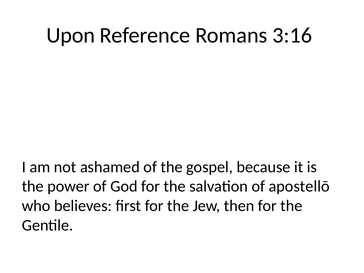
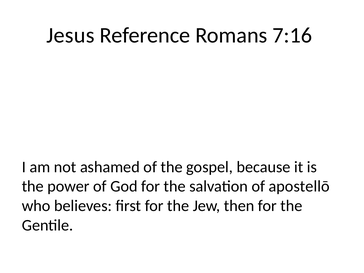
Upon: Upon -> Jesus (70, 35)
3:16: 3:16 -> 7:16 (292, 35)
